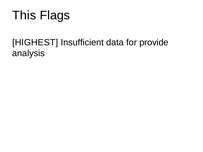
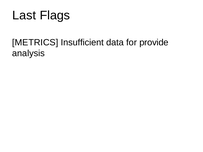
This: This -> Last (24, 15)
HIGHEST: HIGHEST -> METRICS (35, 43)
